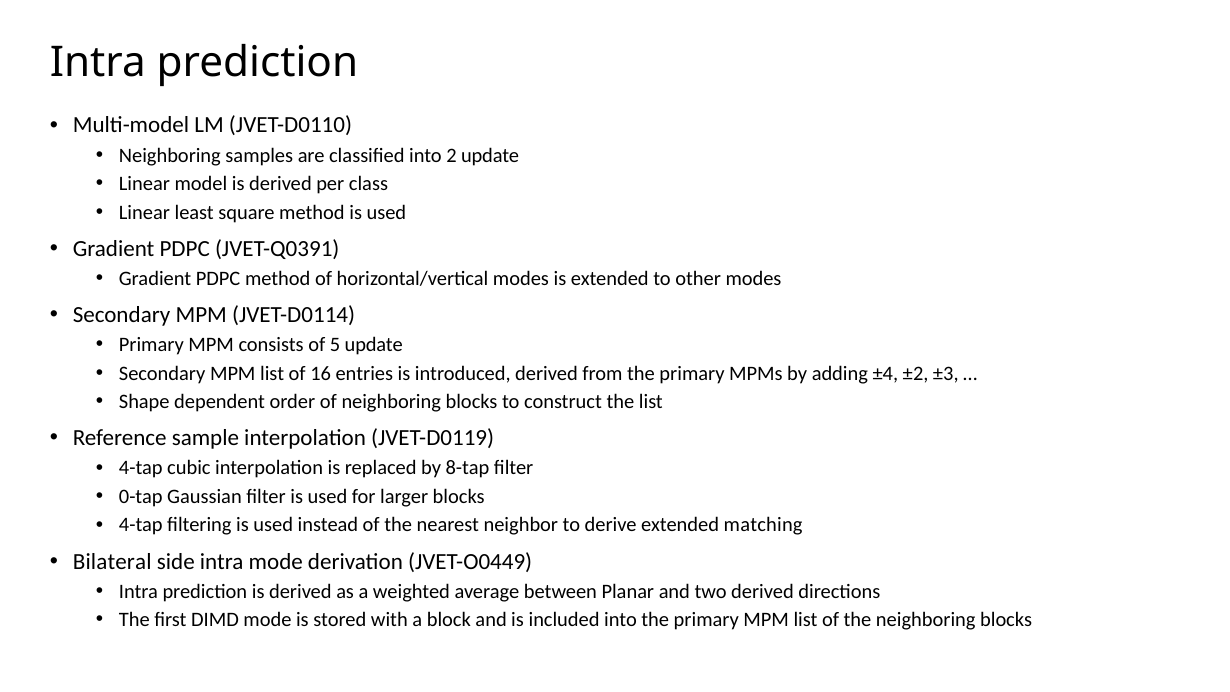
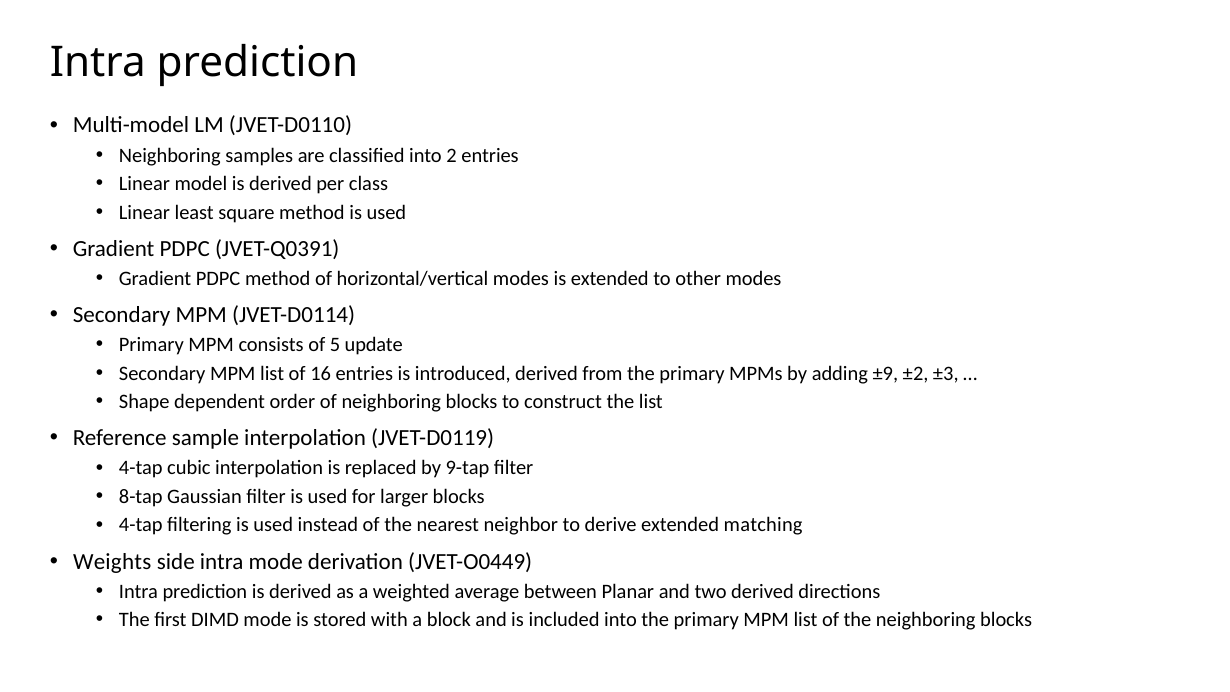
2 update: update -> entries (490, 155)
±4: ±4 -> ±9 (885, 373)
8-tap: 8-tap -> 9-tap (468, 468)
0-tap: 0-tap -> 8-tap (141, 497)
Bilateral: Bilateral -> Weights (112, 561)
